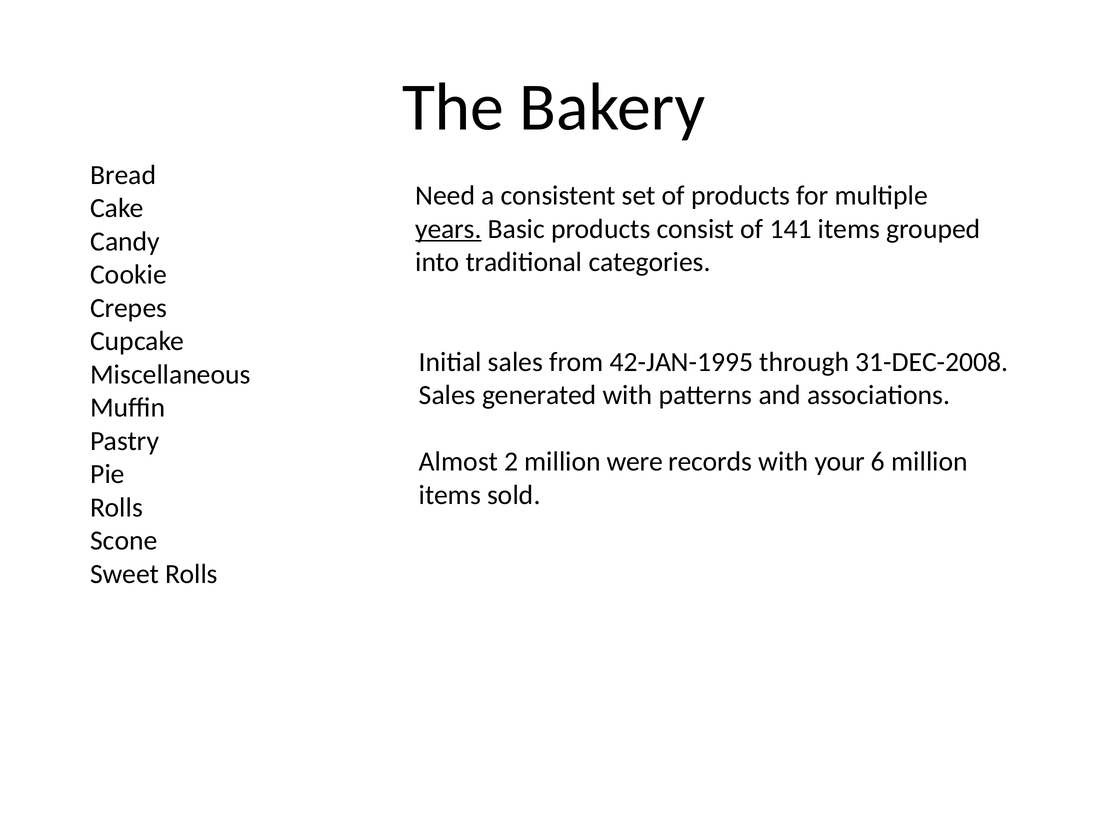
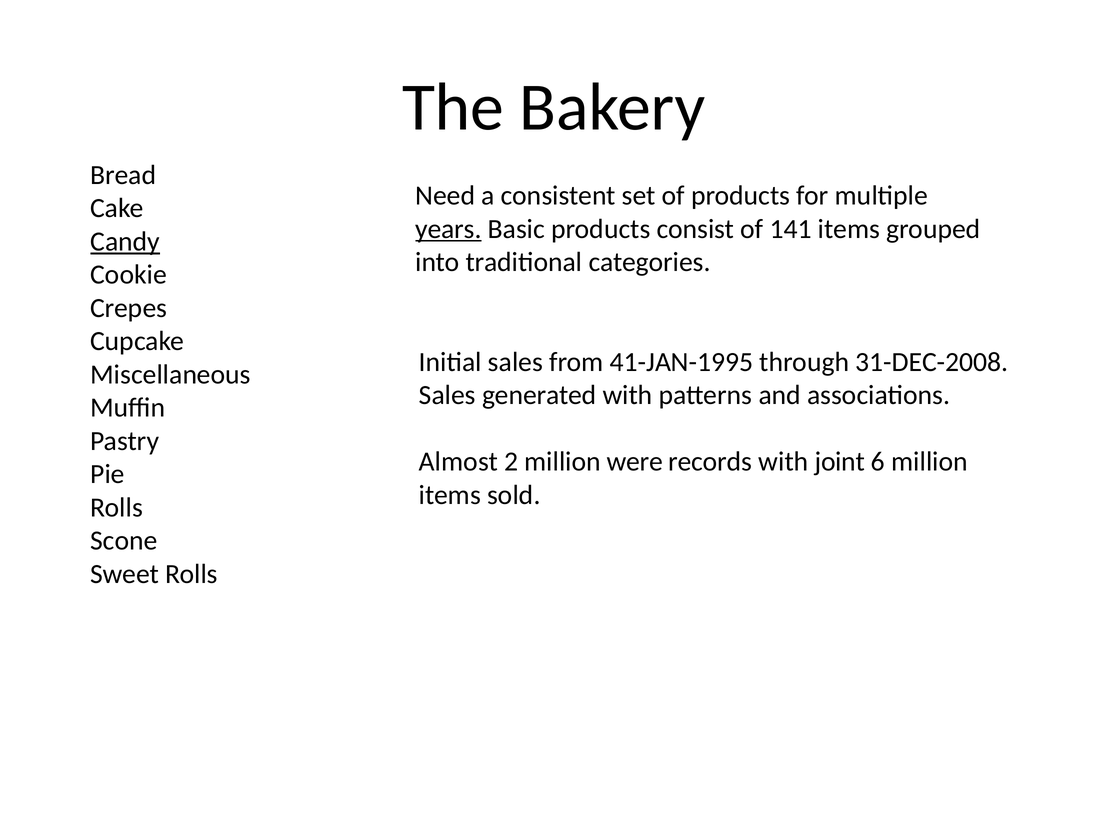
Candy underline: none -> present (125, 242)
42-JAN-1995: 42-JAN-1995 -> 41-JAN-1995 (682, 362)
your: your -> joint (840, 462)
